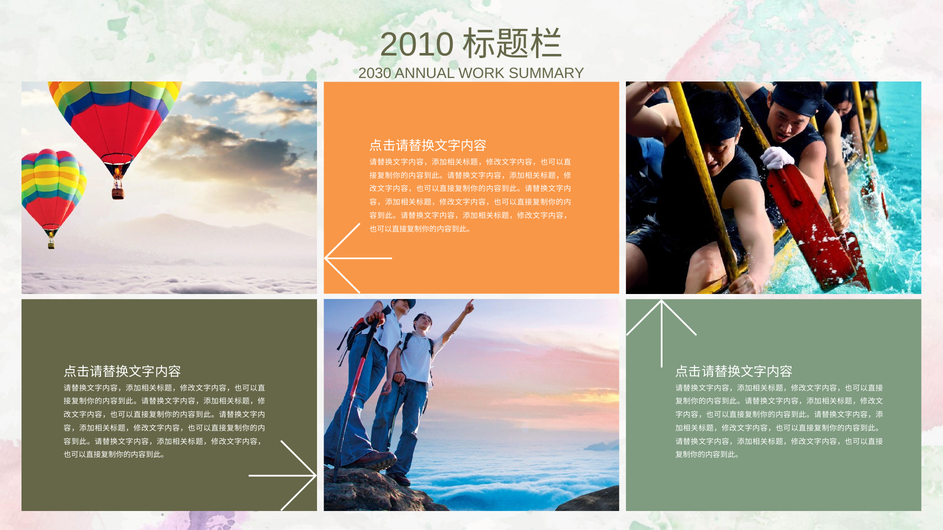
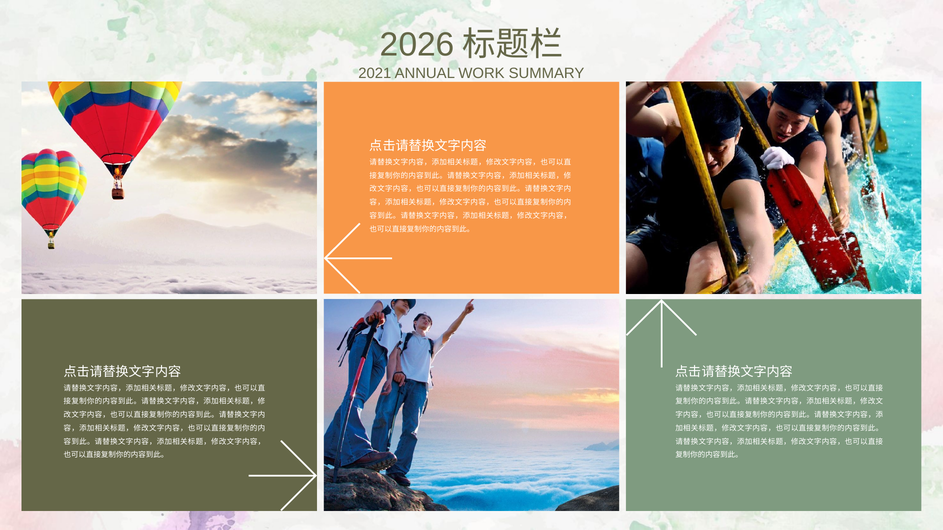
2010: 2010 -> 2026 (417, 45)
2030: 2030 -> 2021 (375, 73)
